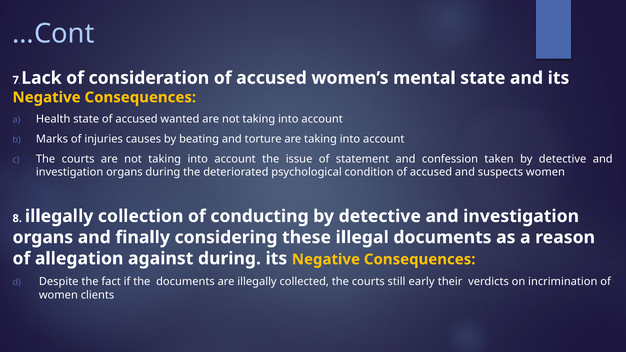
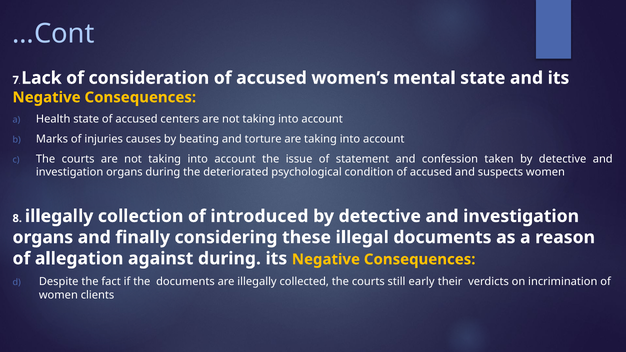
wanted: wanted -> centers (180, 119)
conducting: conducting -> introduced (259, 216)
